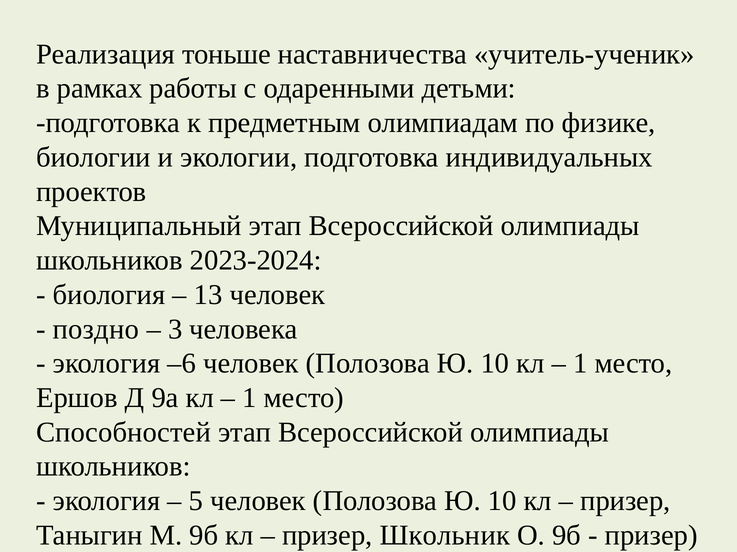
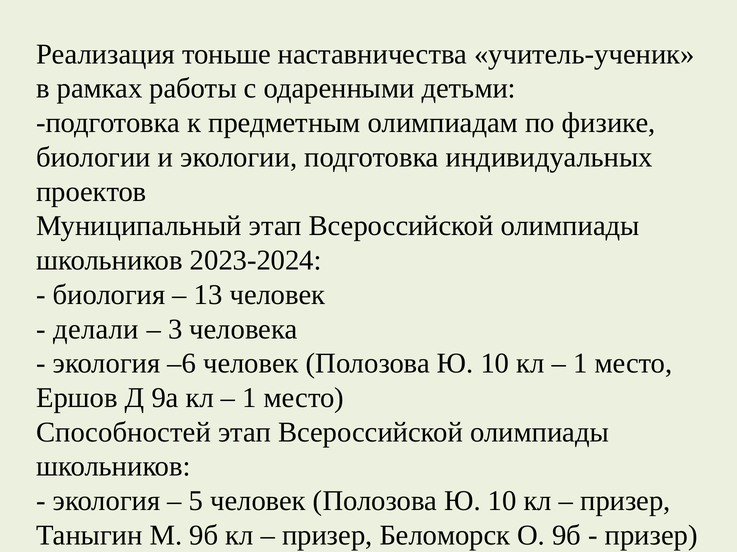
поздно: поздно -> делали (96, 330)
Школьник: Школьник -> Беломорск (445, 536)
